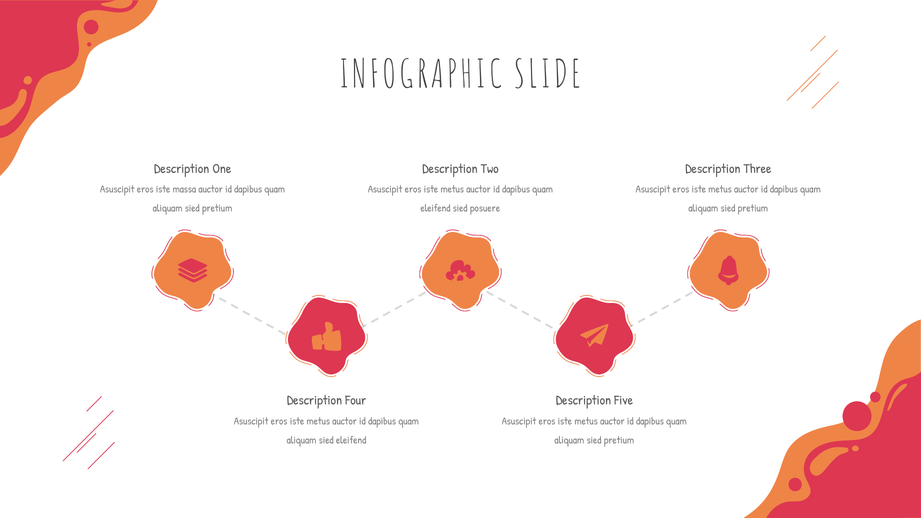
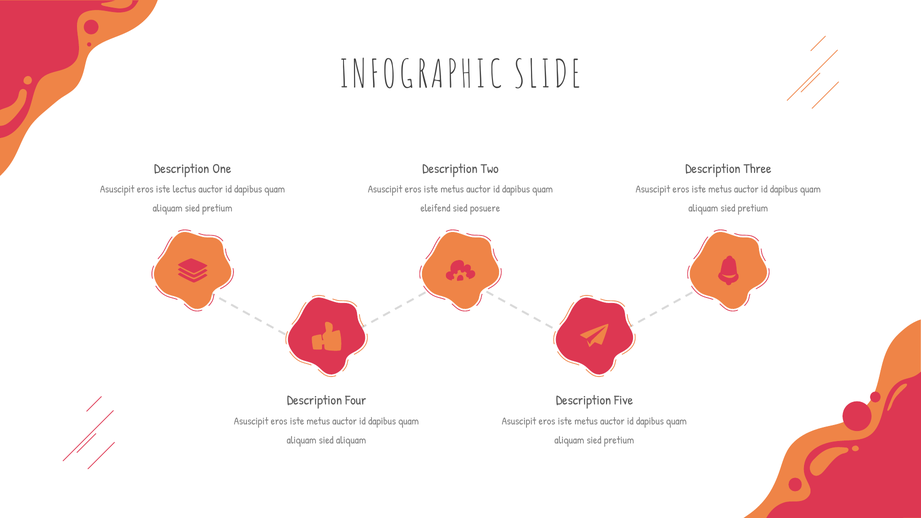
massa: massa -> lectus (184, 189)
sied eleifend: eleifend -> aliquam (351, 440)
